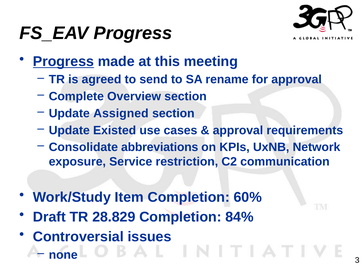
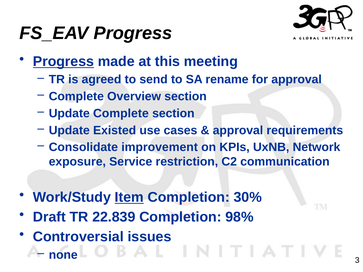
Update Assigned: Assigned -> Complete (121, 113)
abbreviations: abbreviations -> improvement (160, 147)
Item underline: none -> present (129, 197)
60%: 60% -> 30% (248, 197)
28.829: 28.829 -> 22.839 (114, 217)
84%: 84% -> 98% (239, 217)
